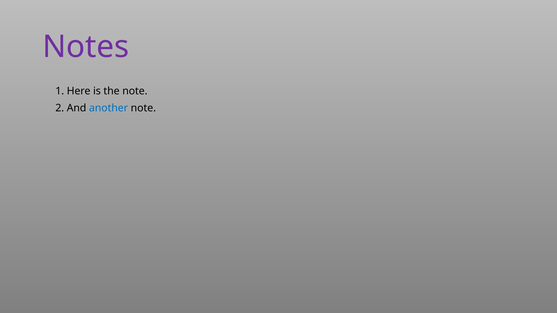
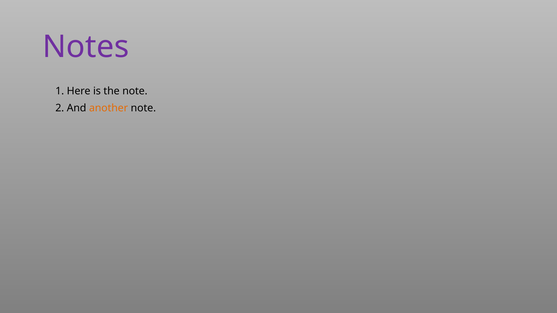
another colour: blue -> orange (109, 108)
